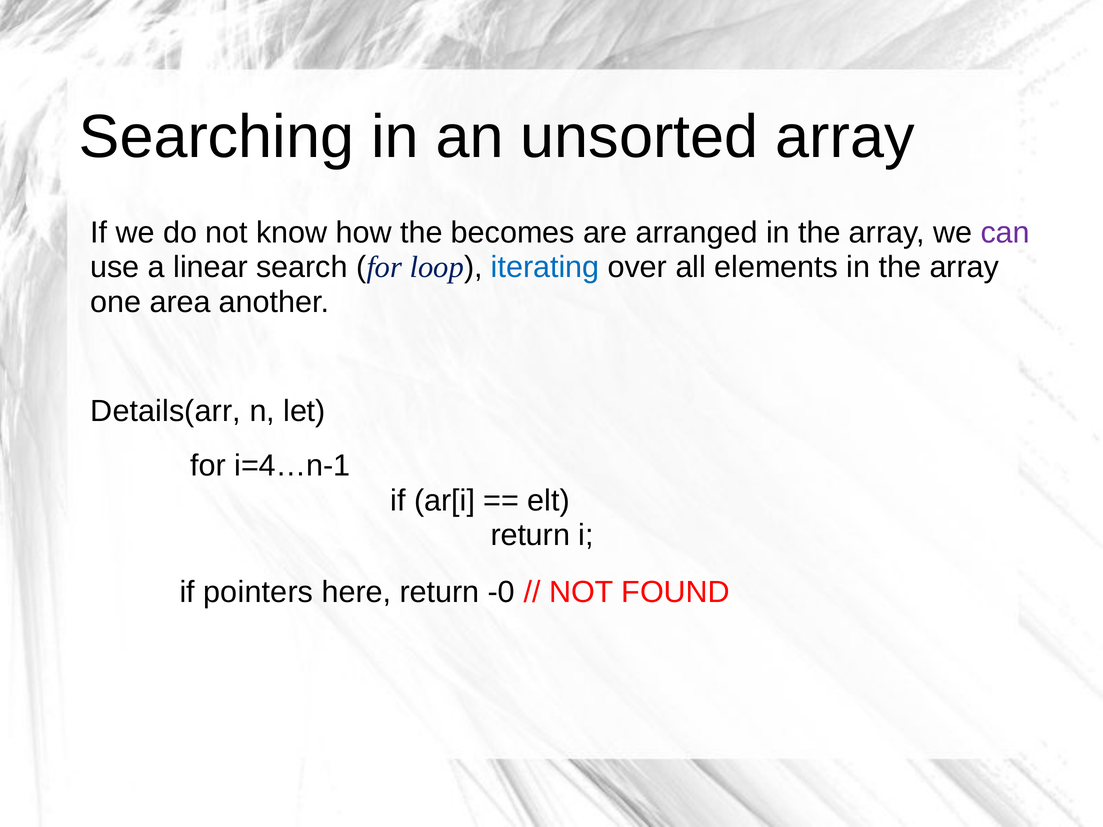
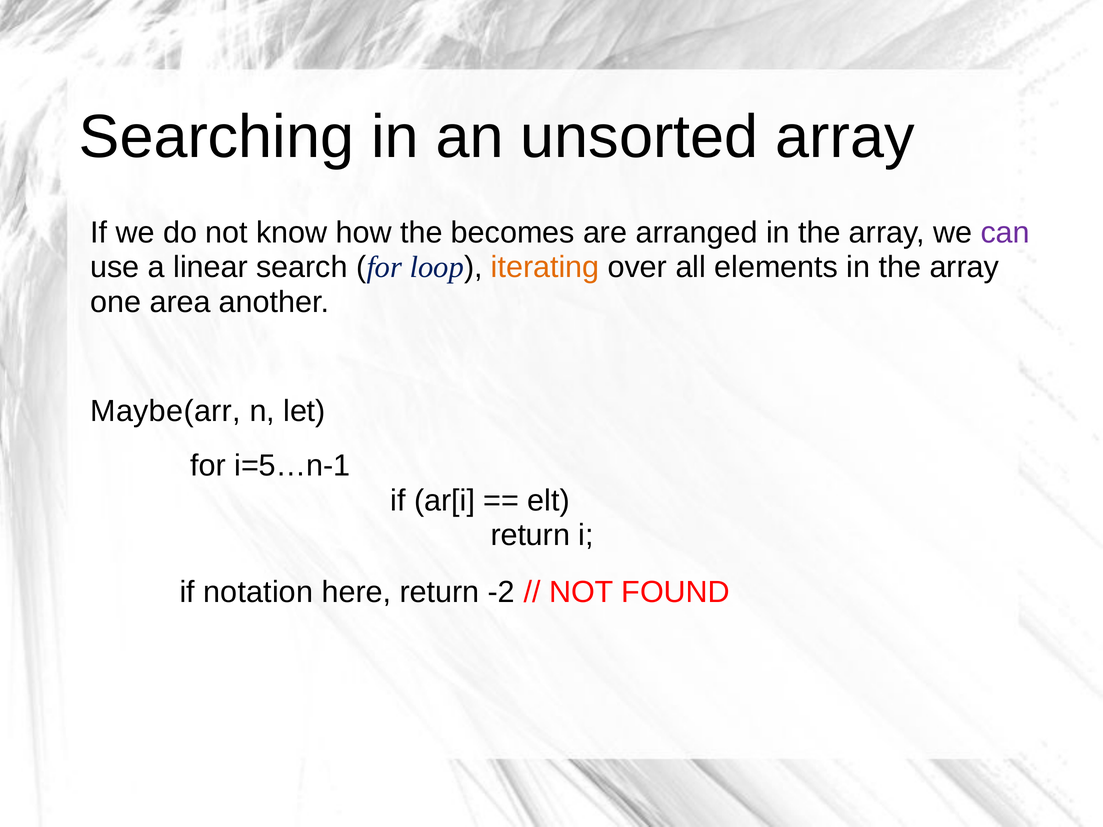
iterating colour: blue -> orange (545, 267)
Details(arr: Details(arr -> Maybe(arr (166, 411)
i=4…n-1: i=4…n-1 -> i=5…n-1 (292, 466)
pointers: pointers -> notation (258, 593)
-0: -0 -> -2 (501, 593)
